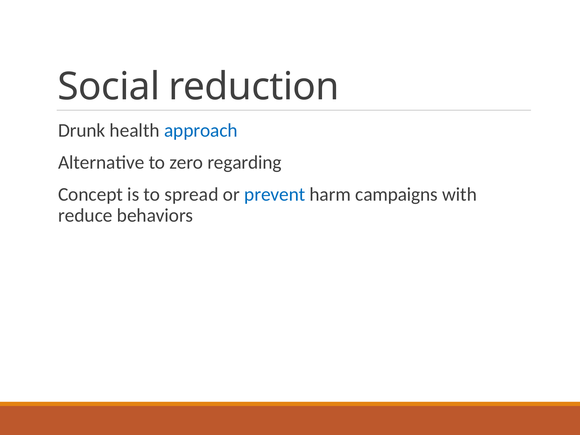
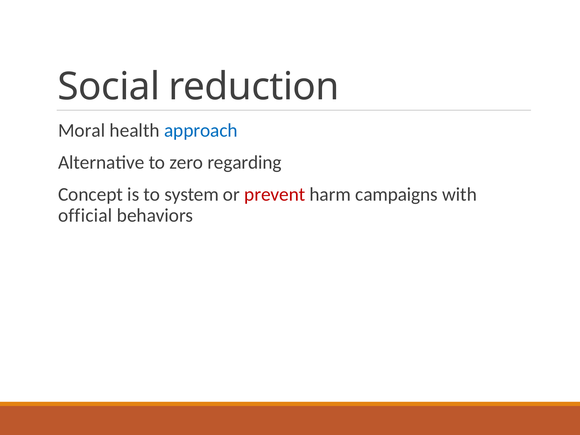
Drunk: Drunk -> Moral (82, 130)
spread: spread -> system (192, 195)
prevent colour: blue -> red (275, 195)
reduce: reduce -> official (85, 215)
